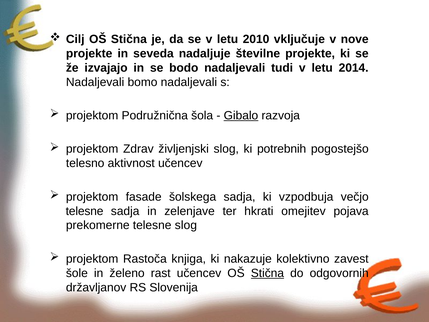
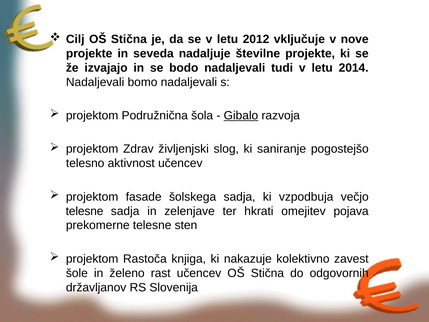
2010: 2010 -> 2012 (256, 39)
potrebnih: potrebnih -> saniranje (282, 149)
telesne slog: slog -> sten (186, 225)
Stična underline: present -> none (267, 273)
